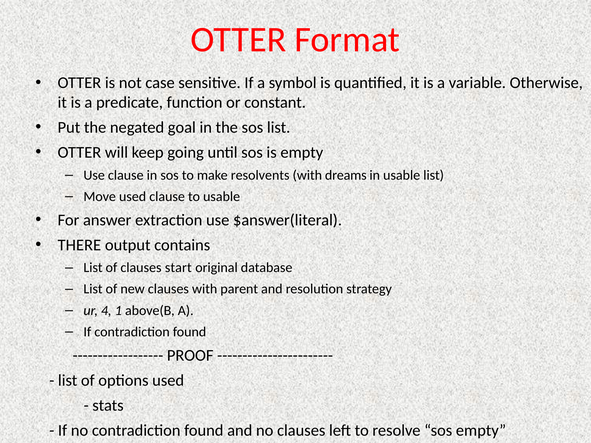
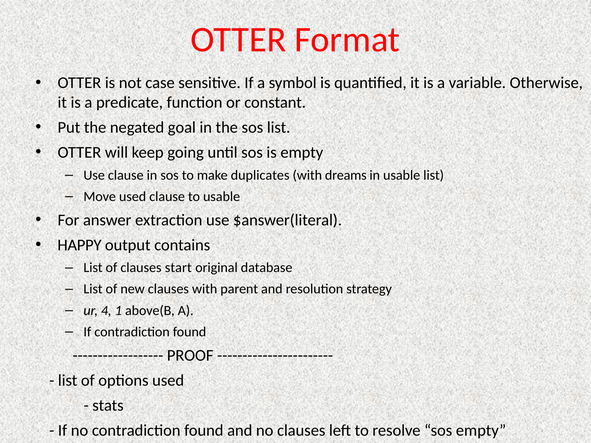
resolvents: resolvents -> duplicates (260, 175)
THERE: THERE -> HAPPY (79, 245)
